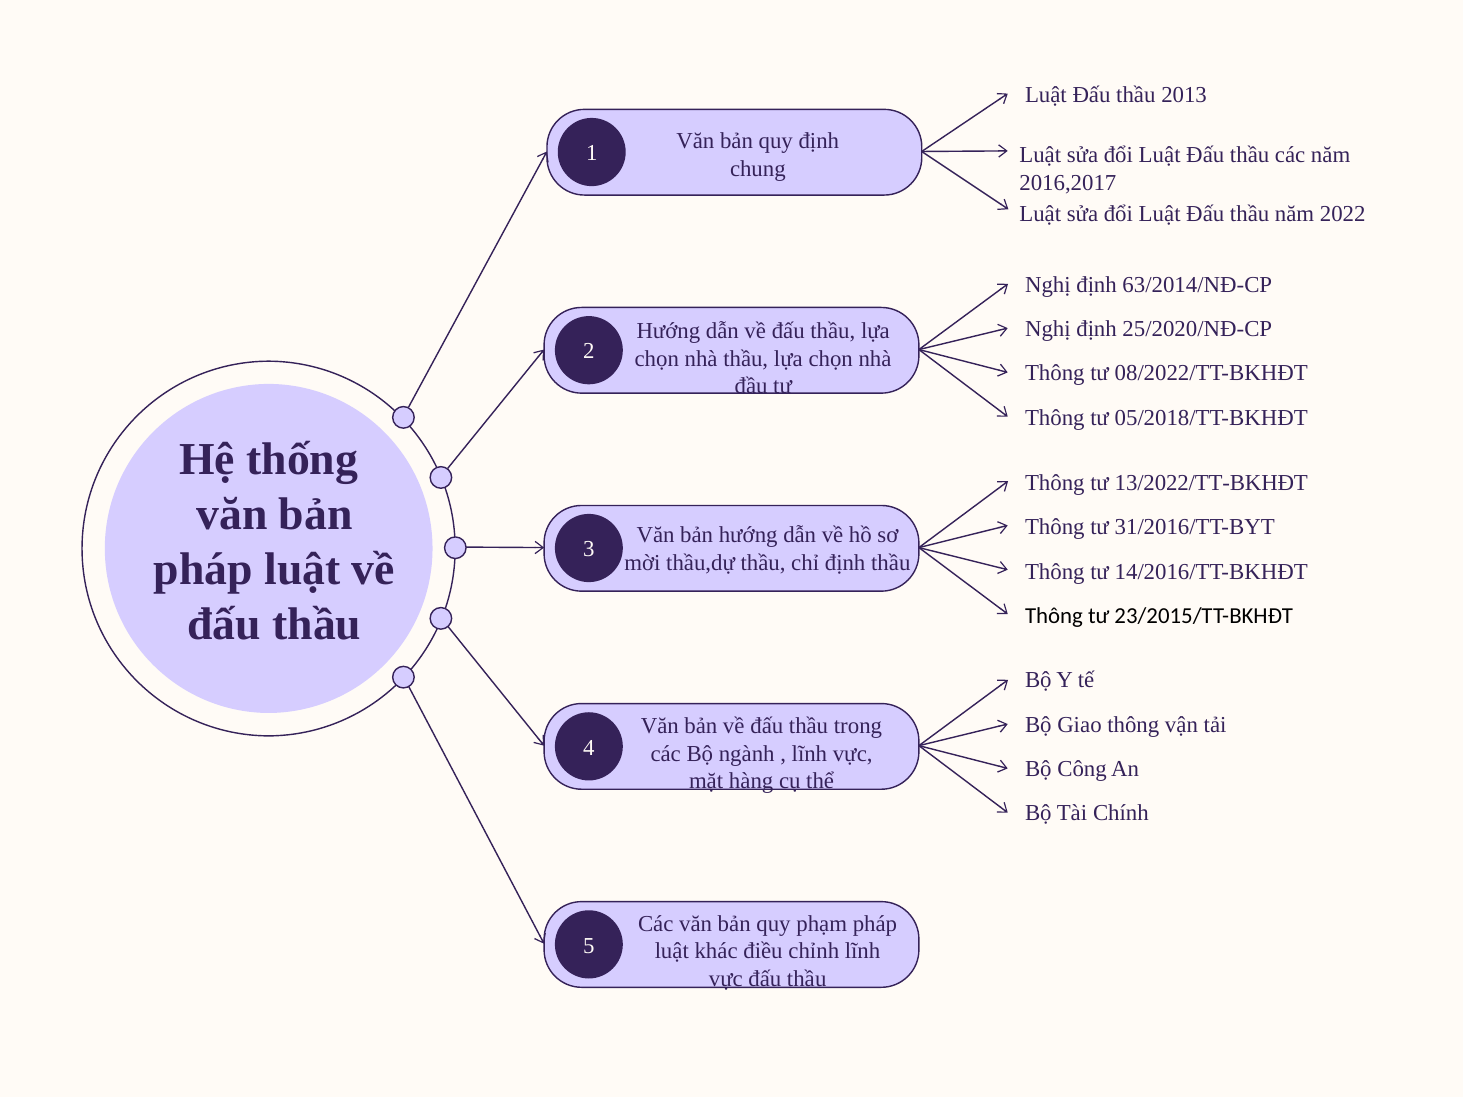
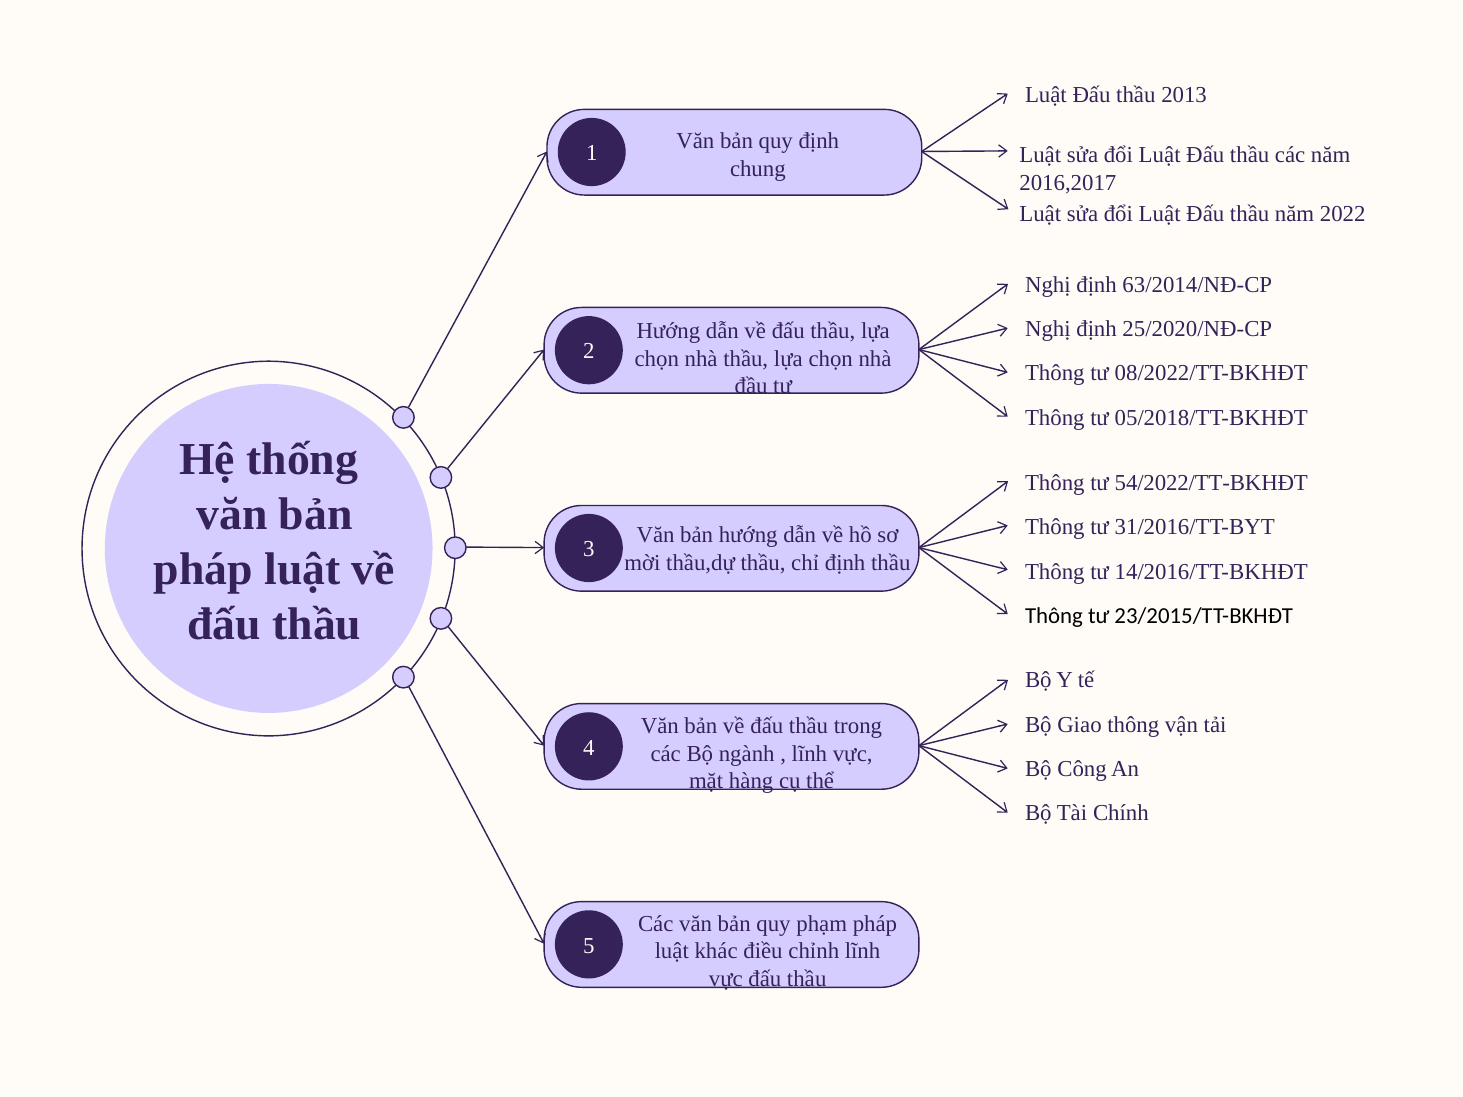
13/2022/TT-BKHĐT: 13/2022/TT-BKHĐT -> 54/2022/TT-BKHĐT (1211, 483)
